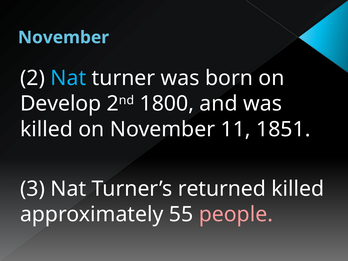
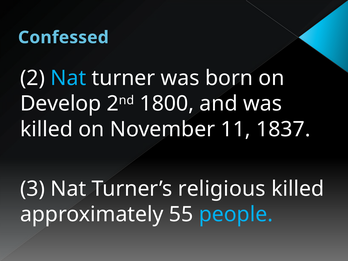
November: November -> Confessed (63, 37)
1851: 1851 -> 1837 (283, 129)
returned: returned -> religious (222, 189)
people colour: pink -> light blue (236, 214)
